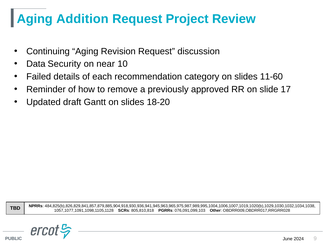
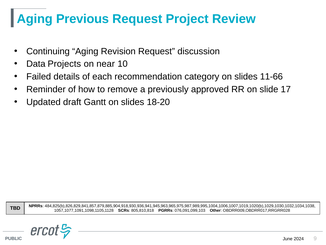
Addition: Addition -> Previous (82, 19)
Security: Security -> Projects (64, 64)
11-60: 11-60 -> 11-66 (271, 77)
